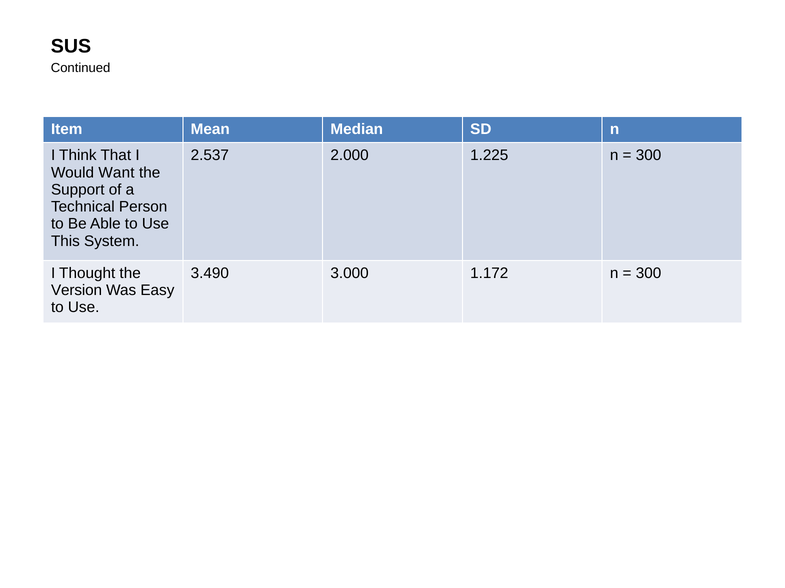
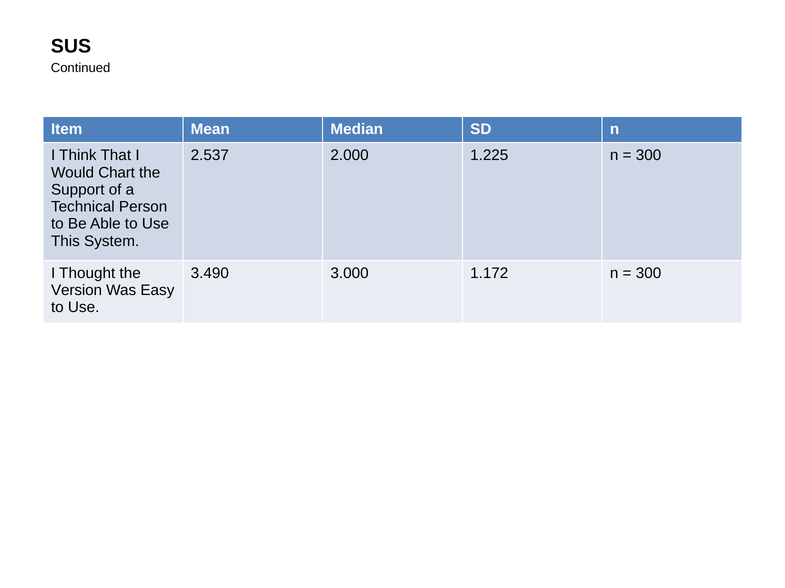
Want: Want -> Chart (117, 173)
